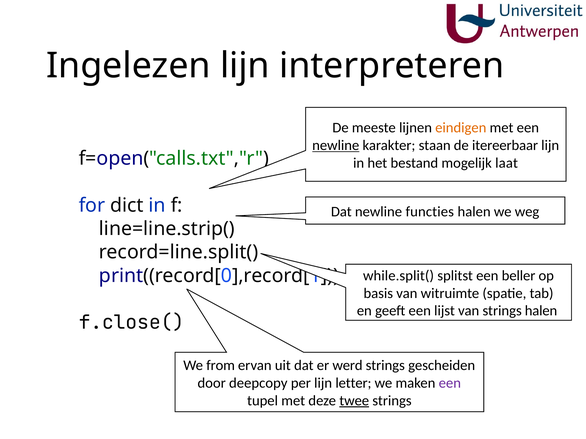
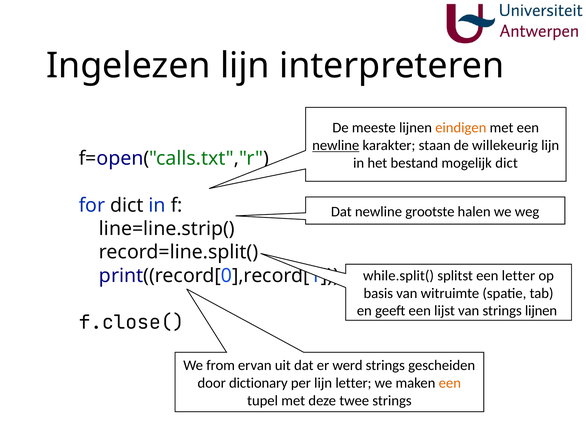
itereerbaar: itereerbaar -> willekeurig (505, 146)
mogelijk laat: laat -> dict (507, 163)
functies: functies -> grootste (430, 212)
een beller: beller -> letter (518, 276)
strings halen: halen -> lijnen (541, 311)
deepcopy: deepcopy -> dictionary (258, 383)
een colour: purple -> orange (450, 383)
twee underline: present -> none (354, 401)
